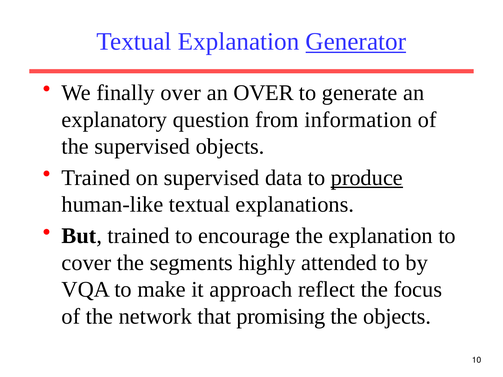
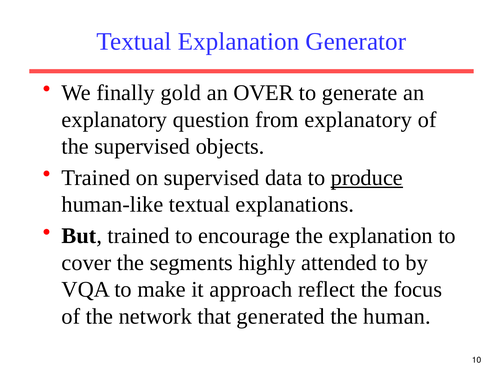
Generator underline: present -> none (356, 42)
finally over: over -> gold (181, 93)
from information: information -> explanatory (358, 120)
promising: promising -> generated (281, 317)
the objects: objects -> human (397, 317)
